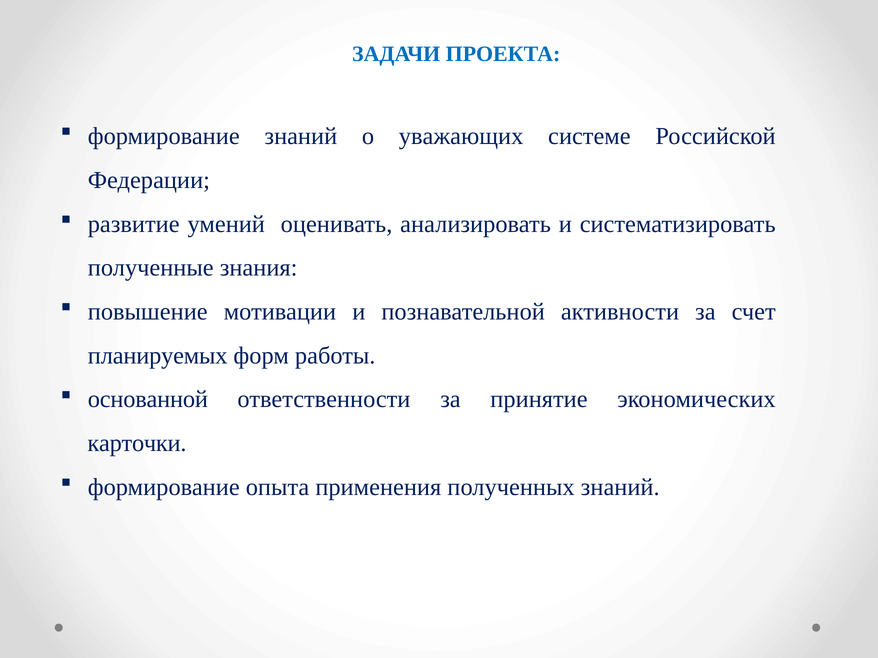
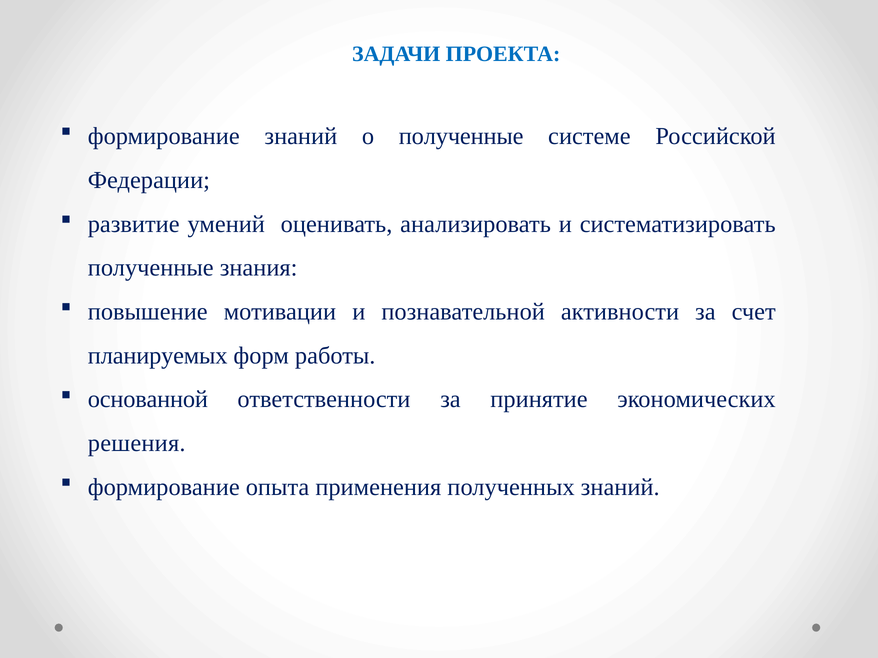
о уважающих: уважающих -> полученные (461, 136)
карточки: карточки -> решения (137, 444)
